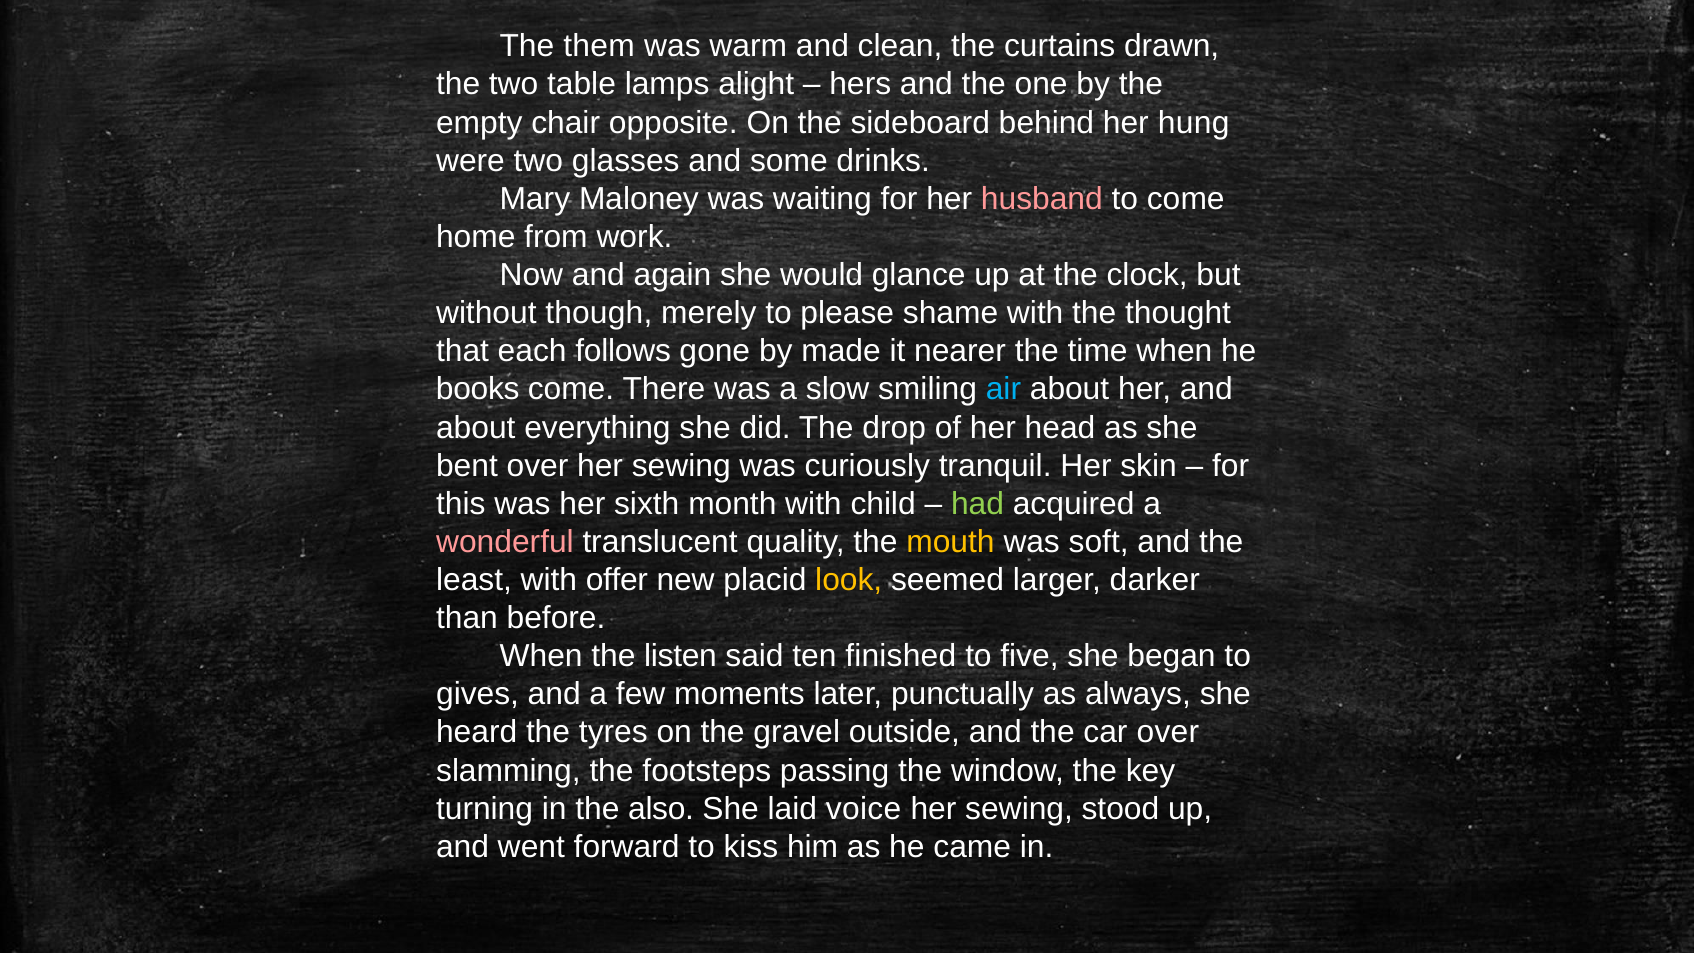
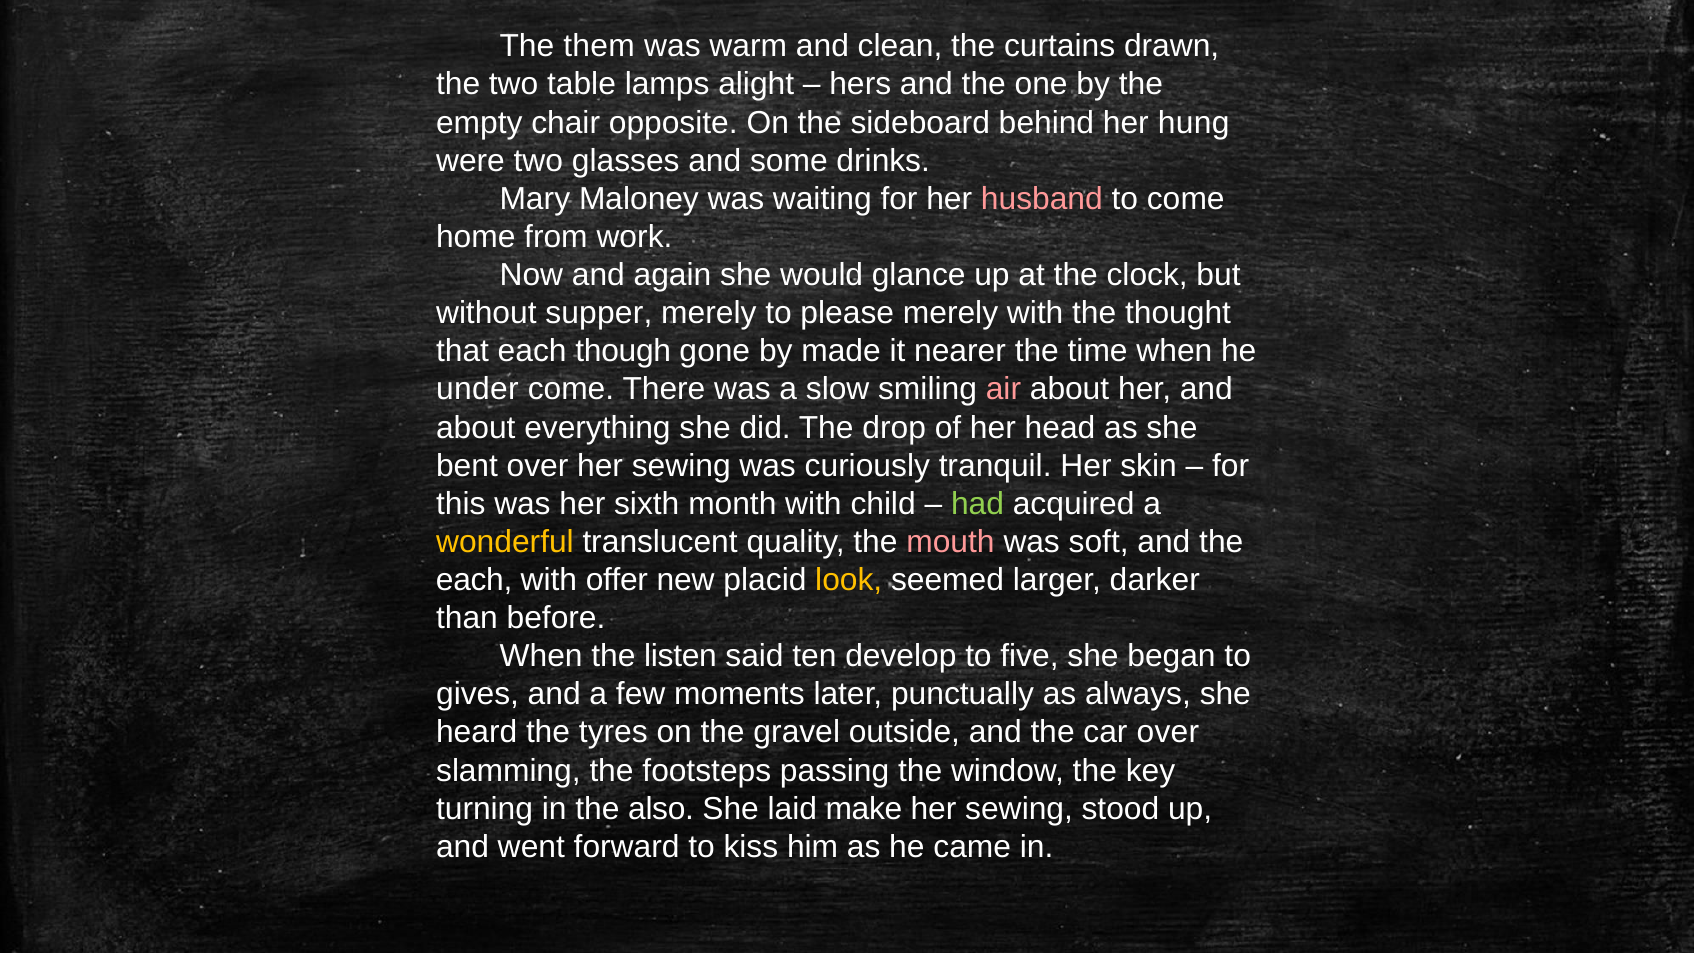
though: though -> supper (599, 313)
please shame: shame -> merely (951, 313)
follows: follows -> though (623, 351)
books: books -> under (477, 389)
air colour: light blue -> pink (1003, 389)
wonderful colour: pink -> yellow (505, 542)
mouth colour: yellow -> pink (950, 542)
least: least -> each (474, 580)
finished: finished -> develop (901, 656)
voice: voice -> make (864, 809)
